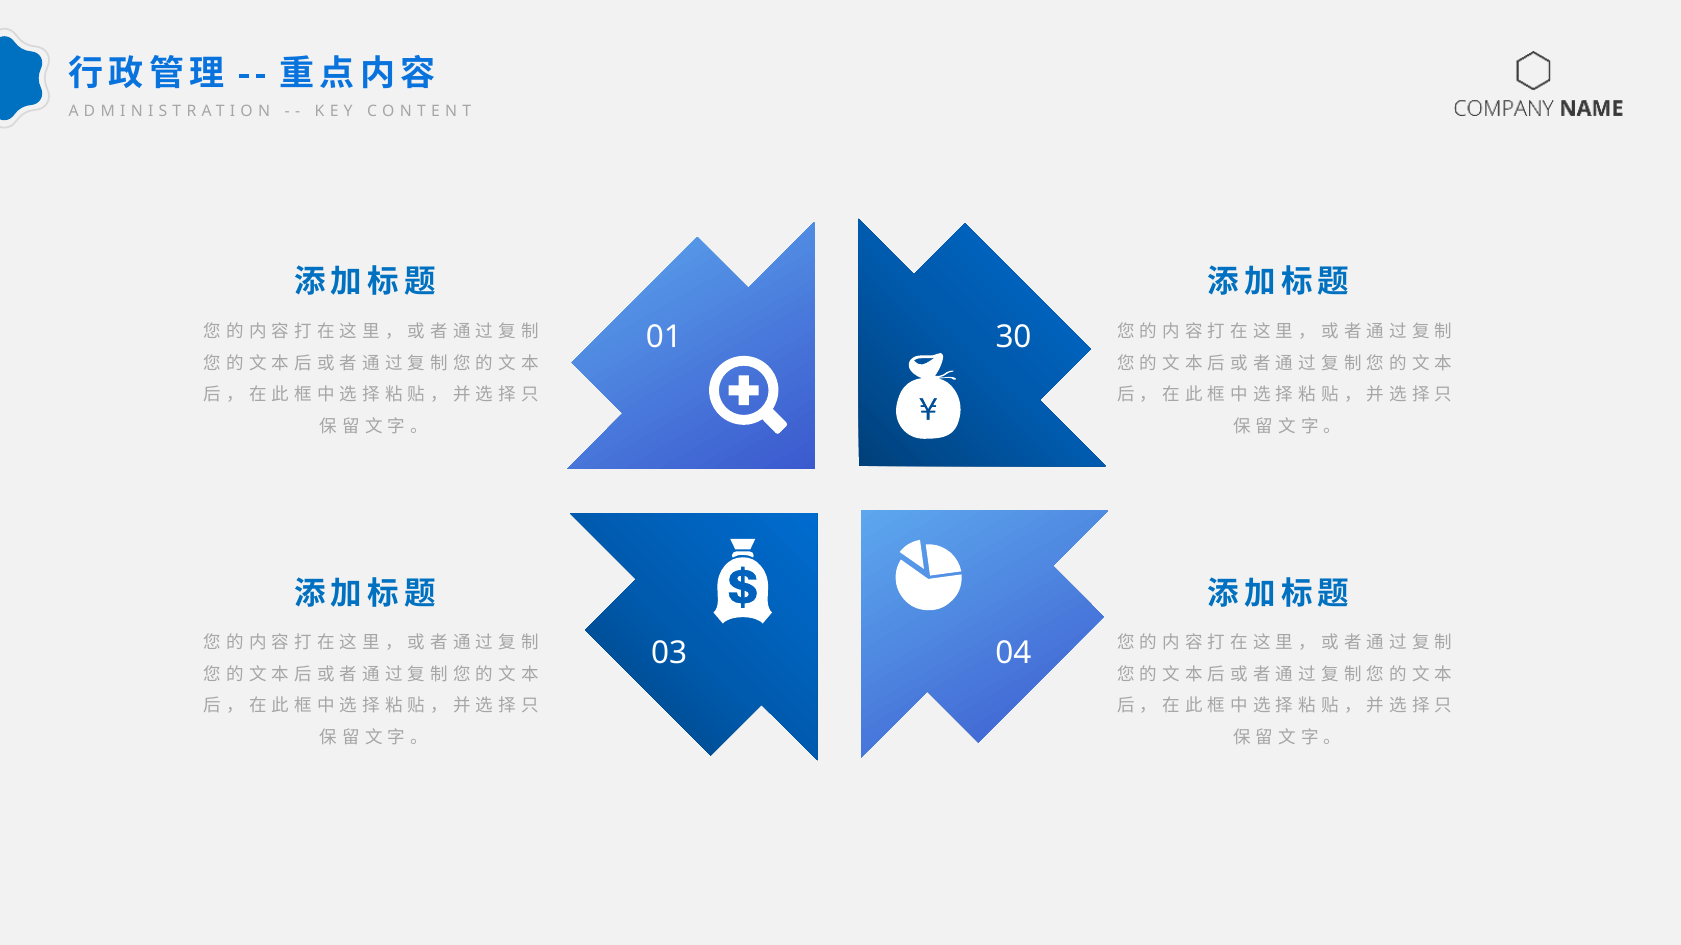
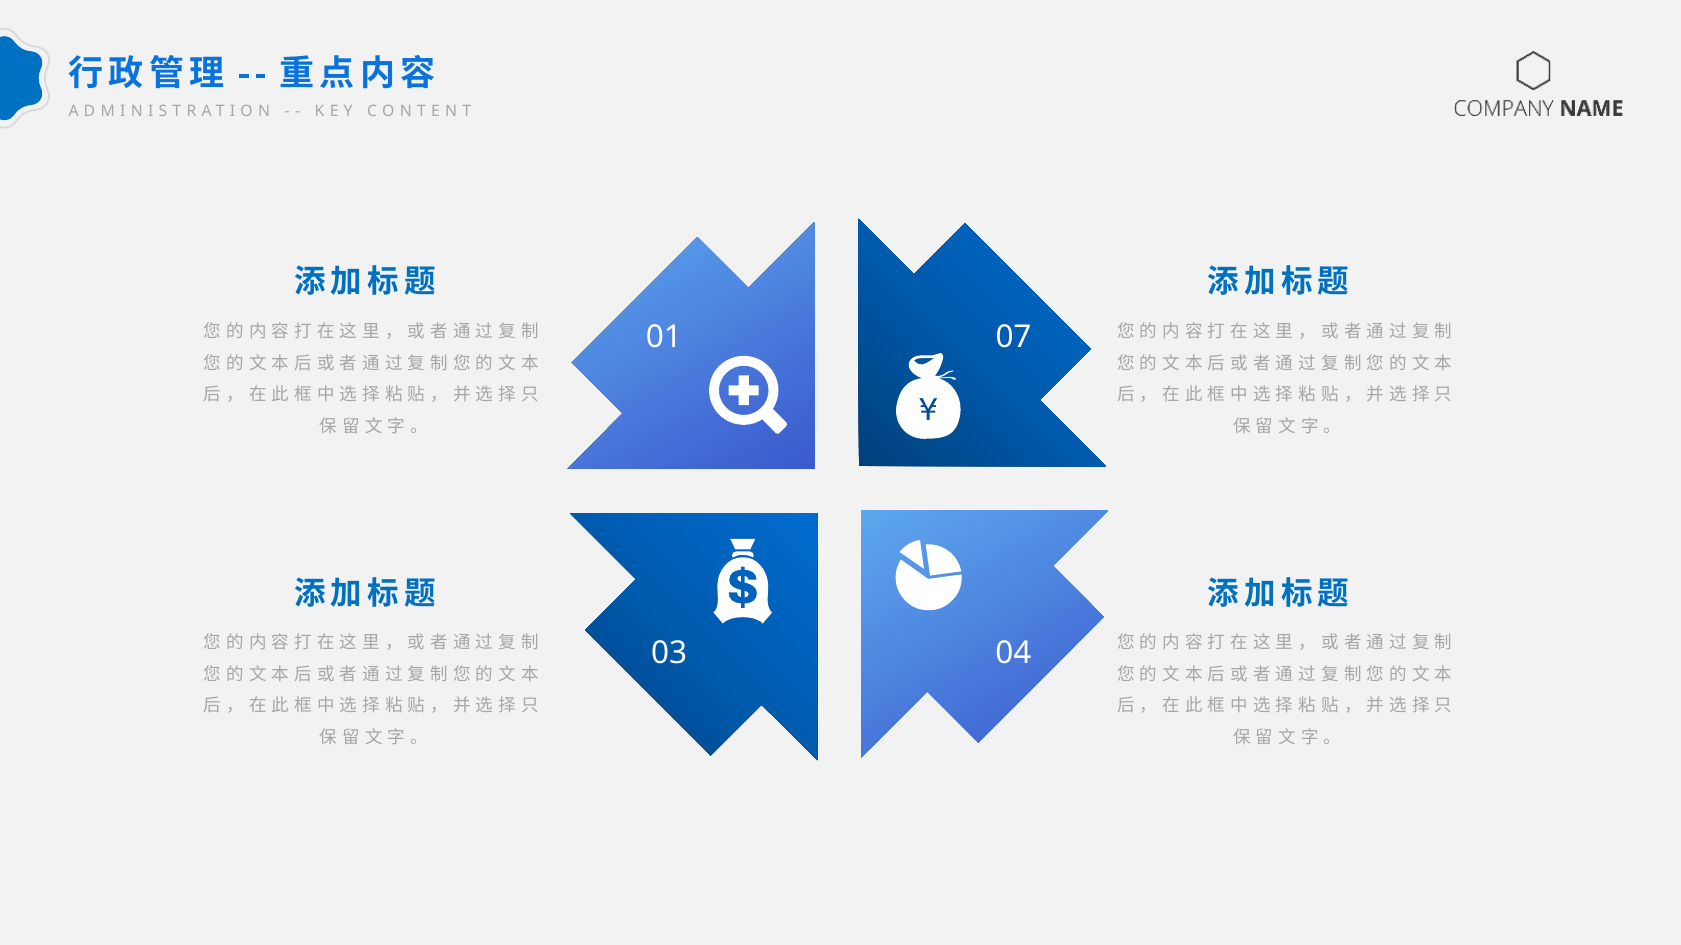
30: 30 -> 07 (1014, 337)
